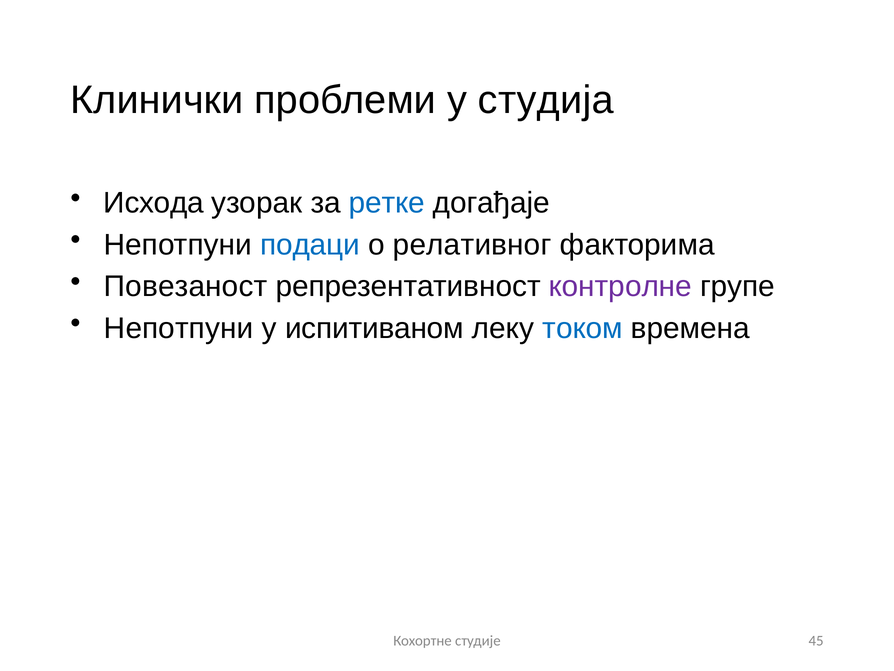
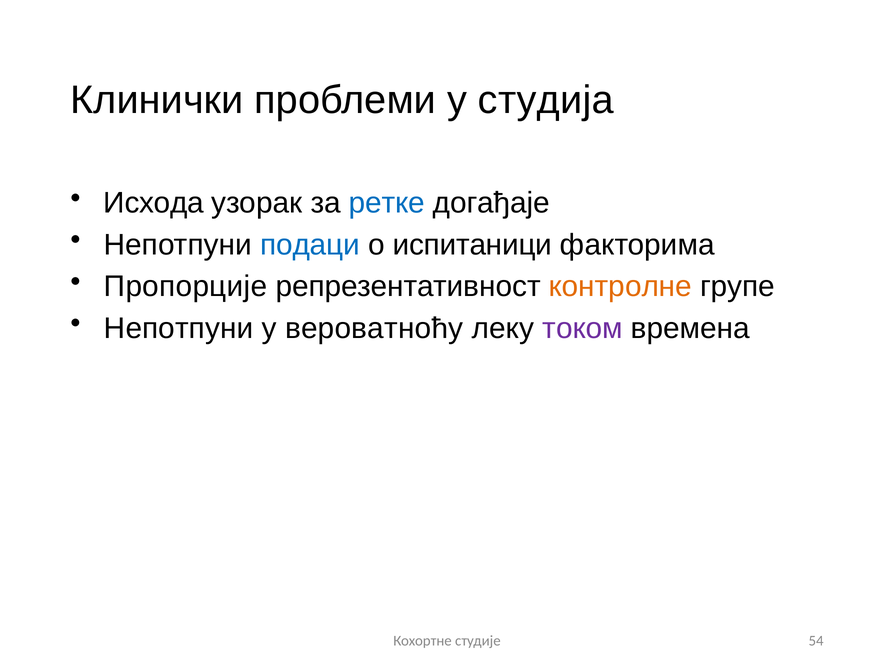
релативног: релативног -> испитаници (472, 245)
Повезаност: Повезаност -> Пропорције (186, 286)
контролне colour: purple -> orange (620, 286)
испитиваном: испитиваном -> вероватноћу (374, 328)
током colour: blue -> purple (582, 328)
45: 45 -> 54 (816, 640)
